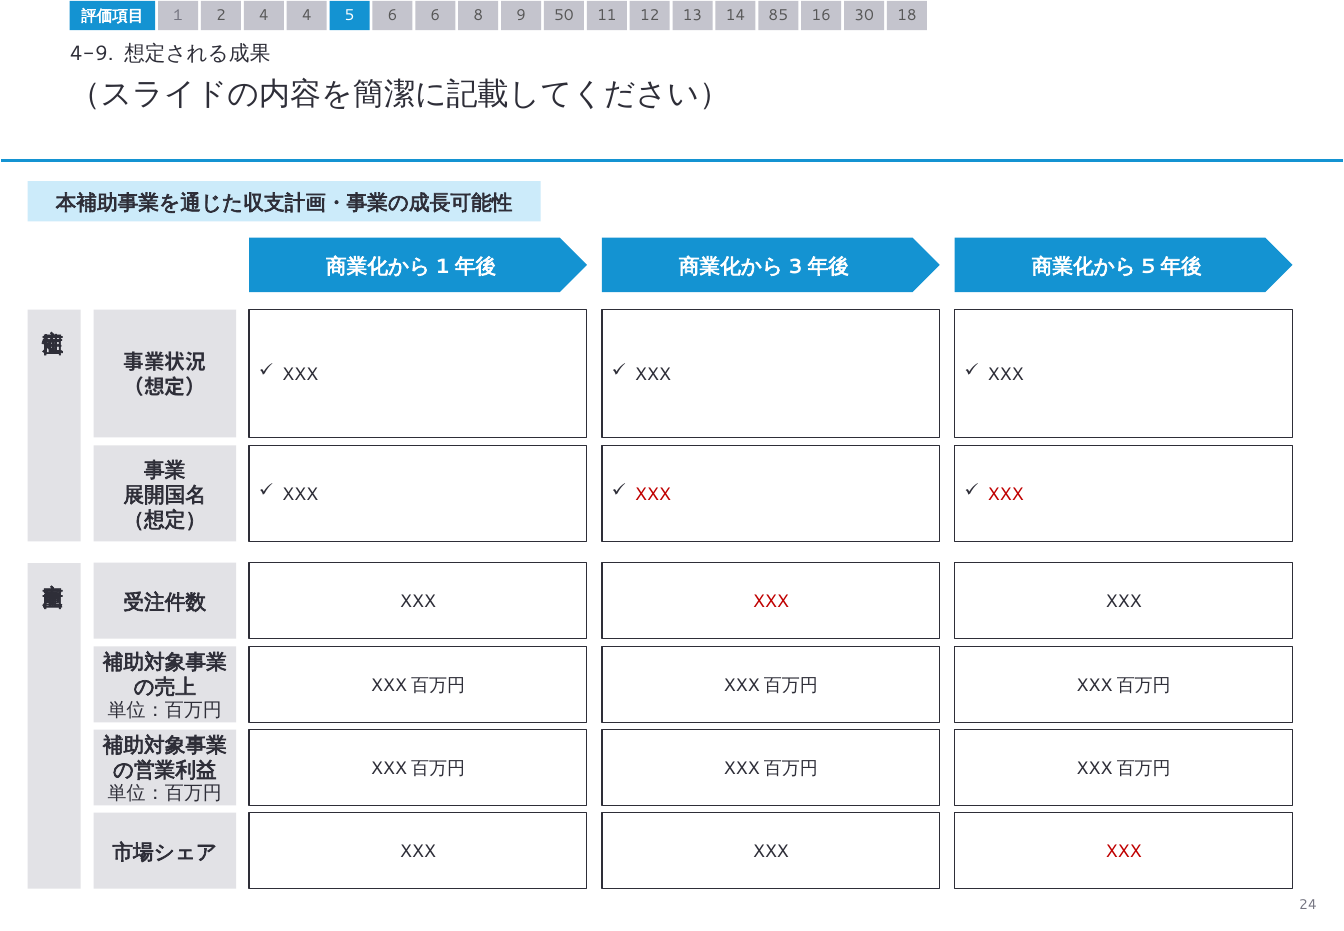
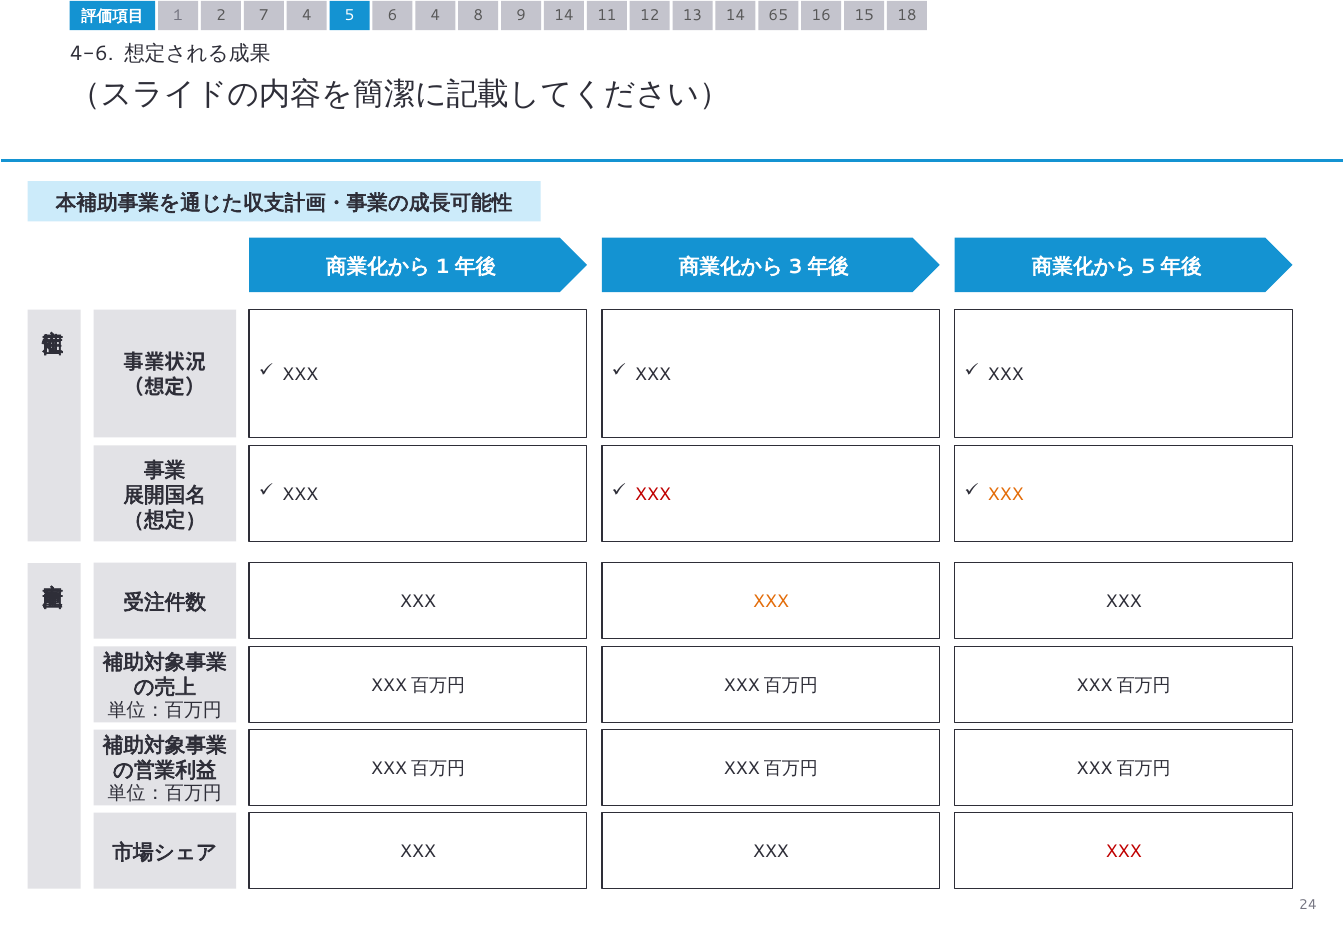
2 4: 4 -> 7 (264, 16)
6 6: 6 -> 4 (435, 16)
9 50: 50 -> 14 (564, 16)
85: 85 -> 65 (778, 16)
30: 30 -> 15 (864, 16)
4-9: 4-9 -> 4-6 (92, 53)
XXX colour: red -> orange (1006, 494)
XXX colour: red -> orange (771, 602)
